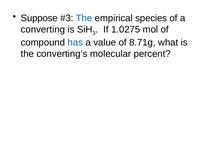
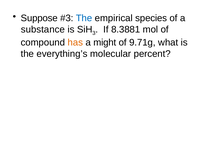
converting: converting -> substance (43, 29)
1.0275: 1.0275 -> 8.3881 (126, 29)
has colour: blue -> orange (75, 42)
value: value -> might (105, 42)
8.71g: 8.71g -> 9.71g (142, 42)
converting’s: converting’s -> everything’s (62, 54)
